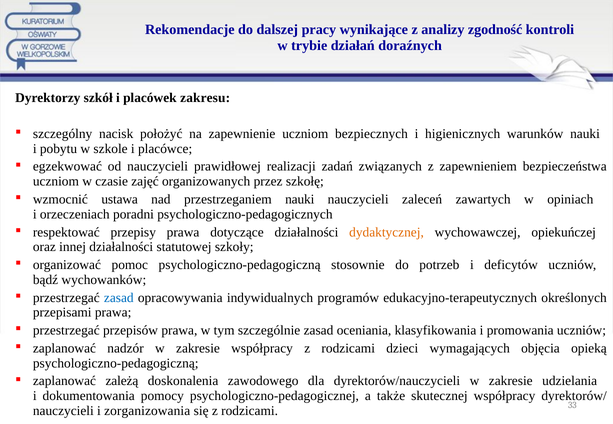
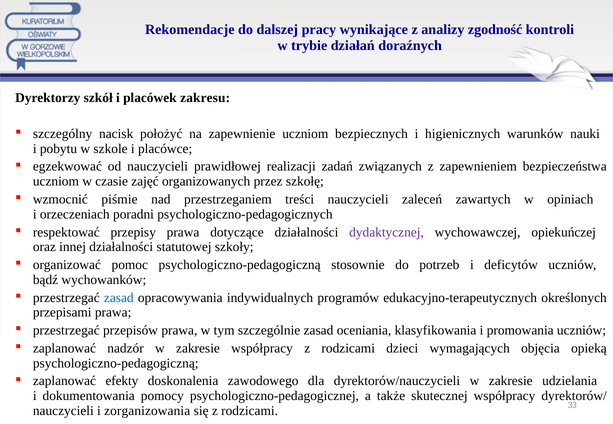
ustawa: ustawa -> piśmie (120, 200)
przestrzeganiem nauki: nauki -> treści (300, 200)
dydaktycznej colour: orange -> purple (387, 232)
zależą: zależą -> efekty (122, 381)
